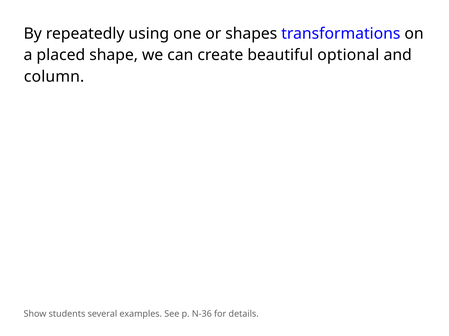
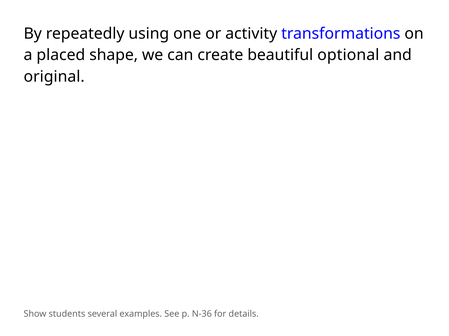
shapes: shapes -> activity (251, 34)
column: column -> original (54, 77)
